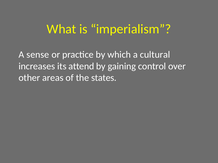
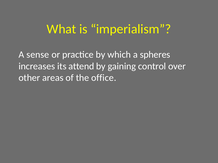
cultural: cultural -> spheres (155, 55)
states: states -> office (104, 78)
